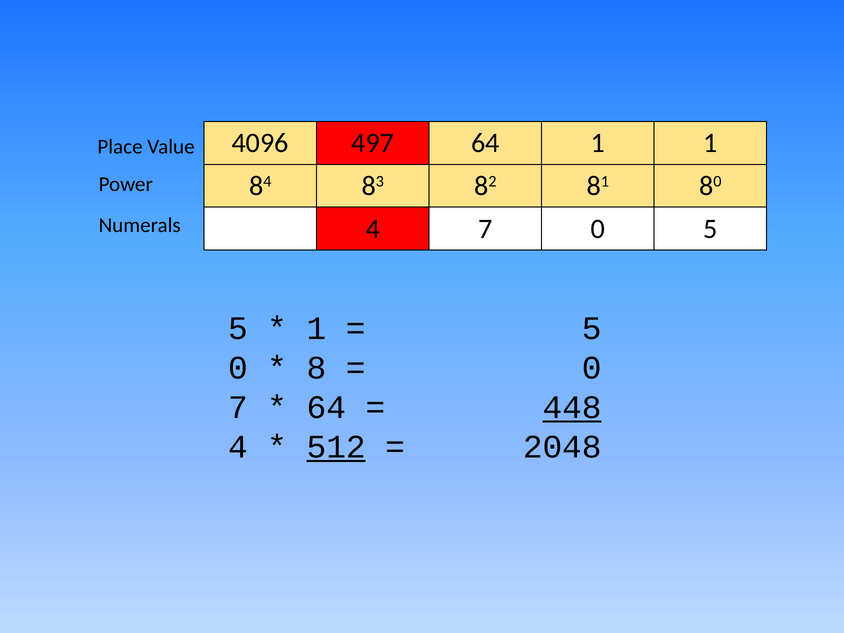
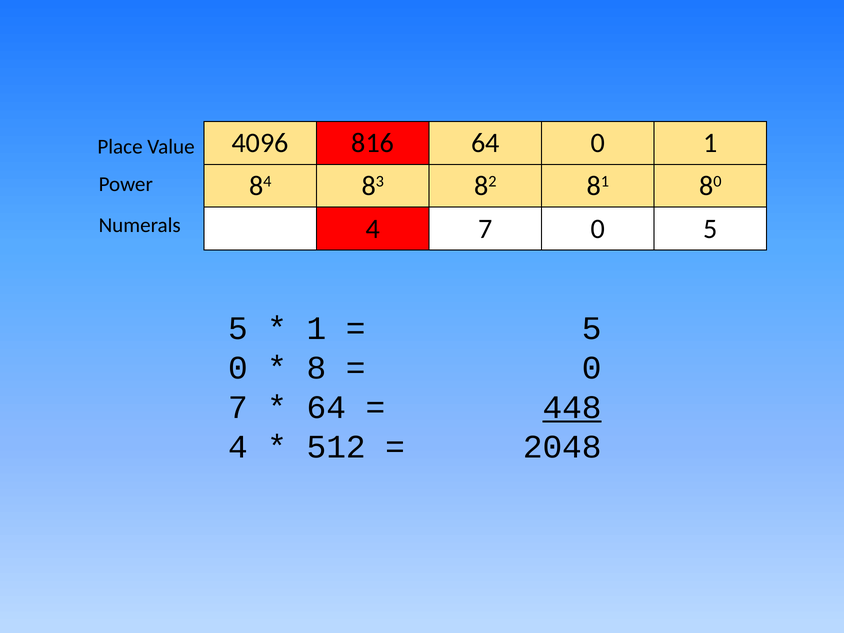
497: 497 -> 816 (373, 143)
64 1: 1 -> 0 (598, 143)
512 underline: present -> none (336, 447)
